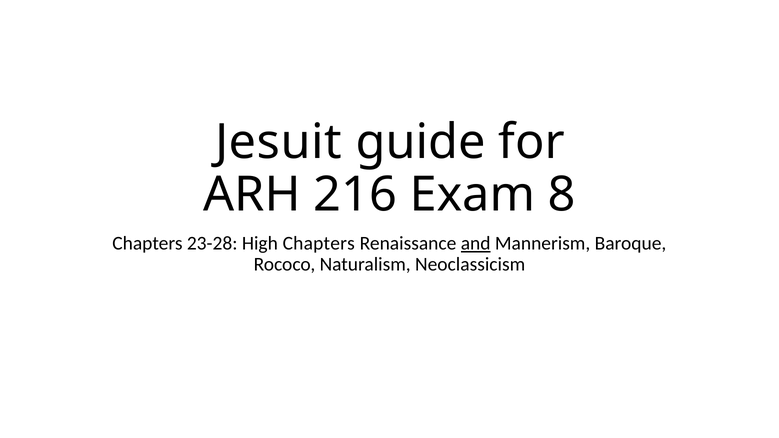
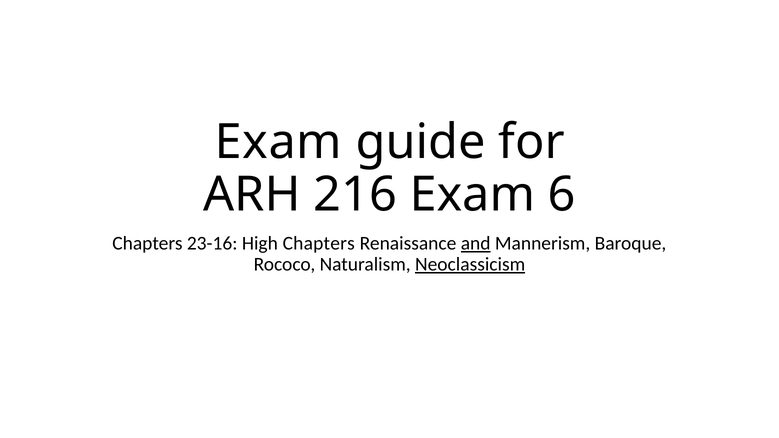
Jesuit: Jesuit -> Exam (278, 142)
8: 8 -> 6 (562, 195)
23-28: 23-28 -> 23-16 (212, 243)
Neoclassicism underline: none -> present (470, 265)
